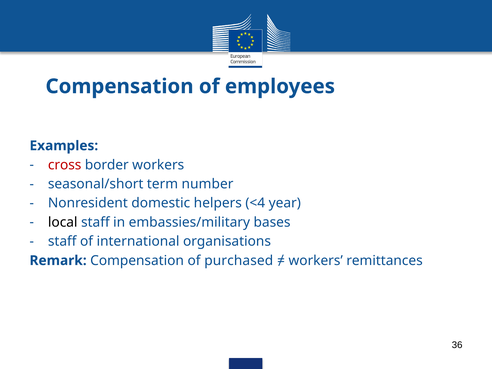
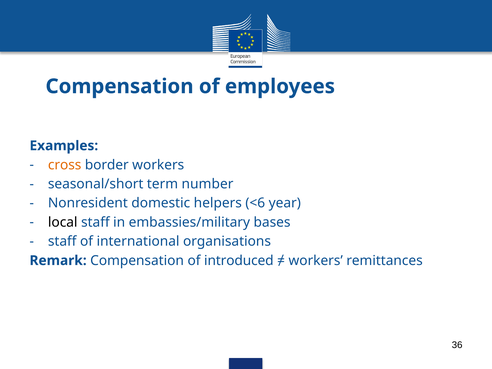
cross colour: red -> orange (65, 165)
<4: <4 -> <6 (255, 203)
purchased: purchased -> introduced (239, 261)
